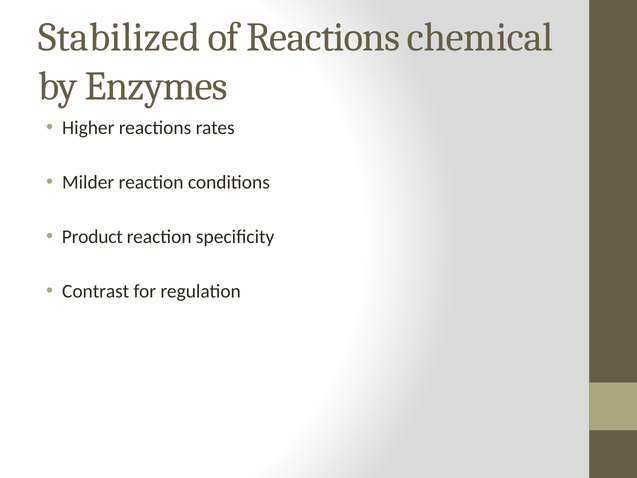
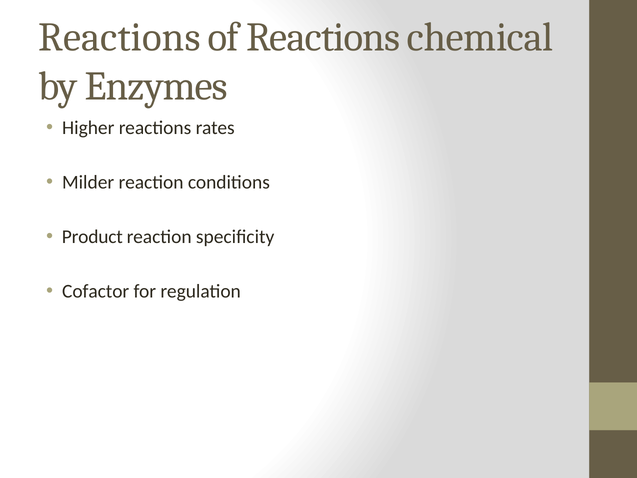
Stabilized: Stabilized -> Reactions (119, 37)
Contrast: Contrast -> Cofactor (96, 291)
